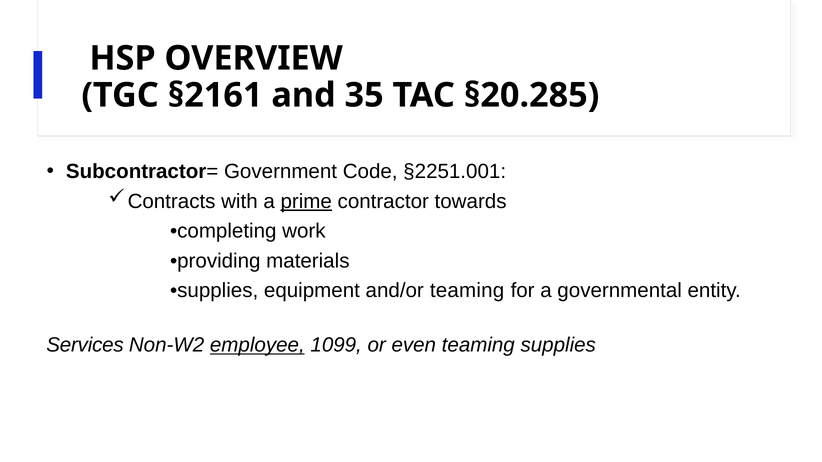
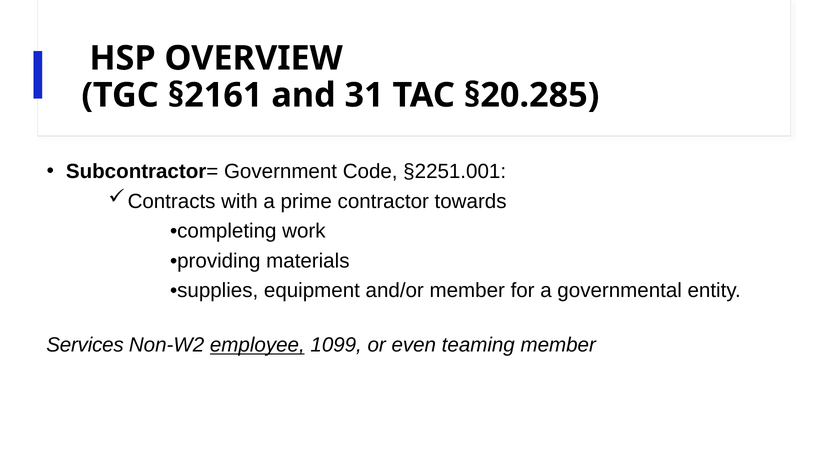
35: 35 -> 31 (364, 95)
prime underline: present -> none (306, 201)
and/or teaming: teaming -> member (467, 291)
teaming supplies: supplies -> member (558, 345)
